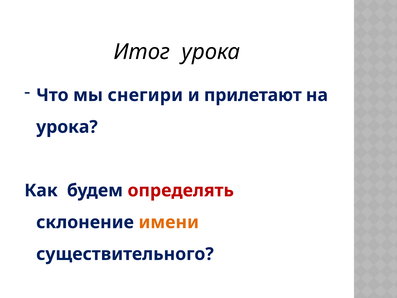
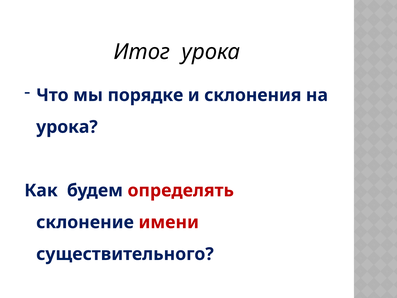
снегири: снегири -> порядке (145, 95)
прилетают: прилетают -> склонения (253, 95)
имени colour: orange -> red (169, 222)
